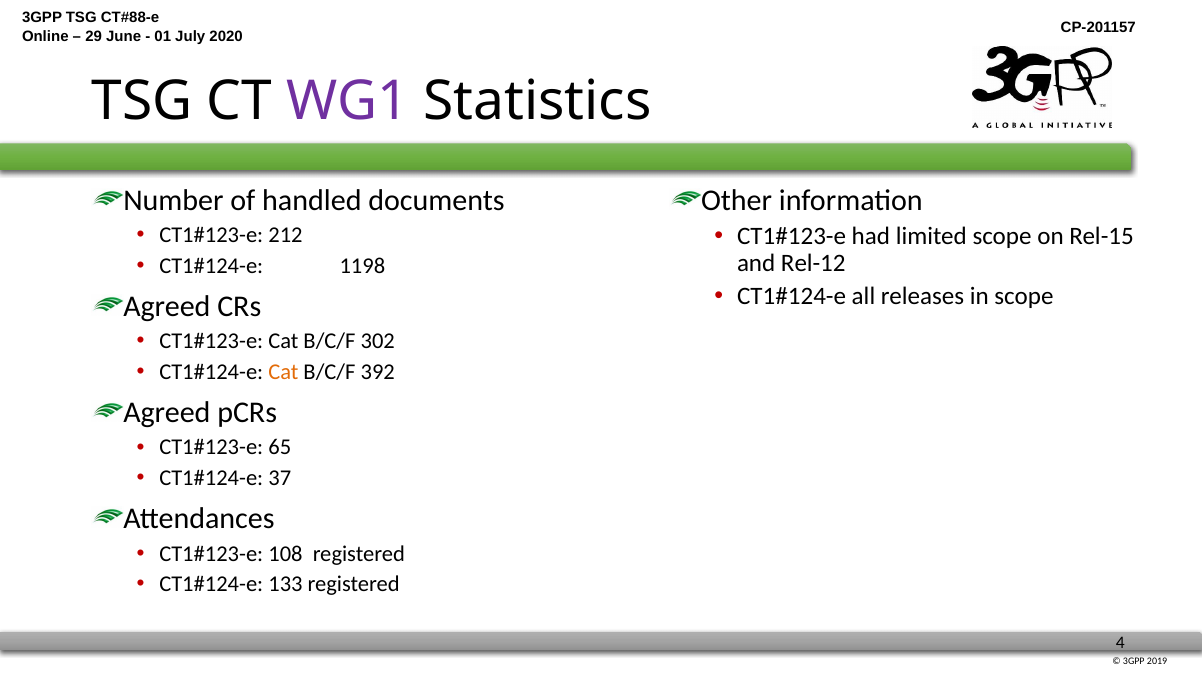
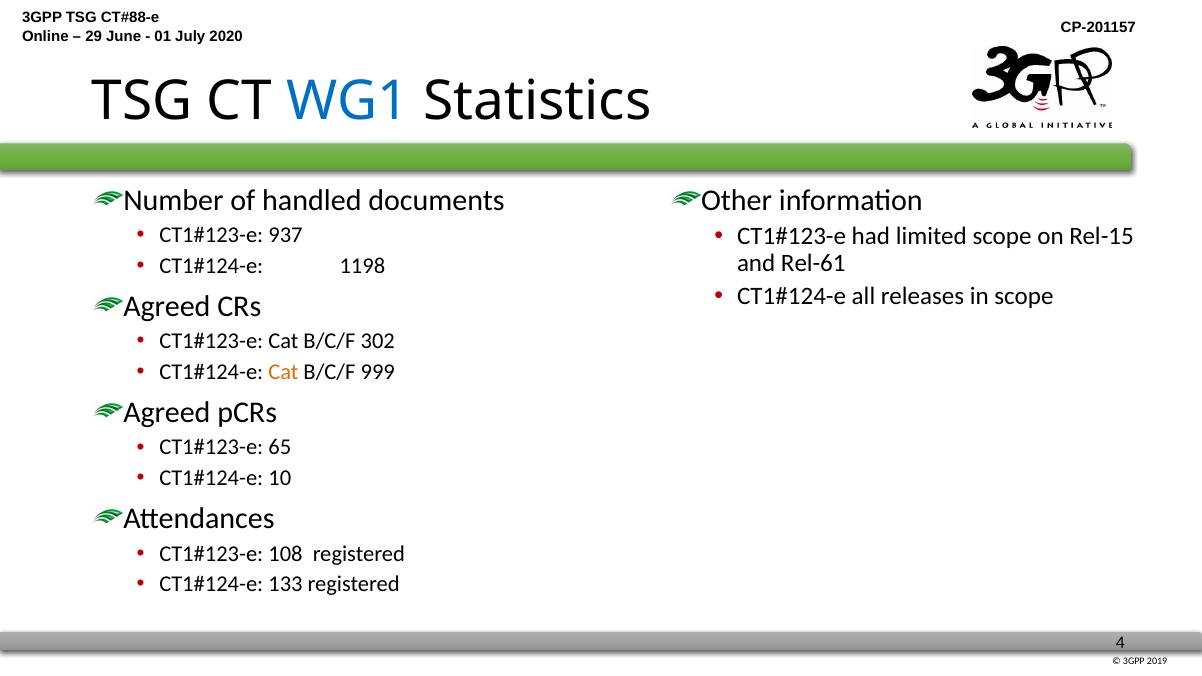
WG1 colour: purple -> blue (348, 101)
212: 212 -> 937 (285, 235)
Rel-12: Rel-12 -> Rel-61 (813, 263)
392: 392 -> 999 (378, 372)
37: 37 -> 10 (280, 478)
